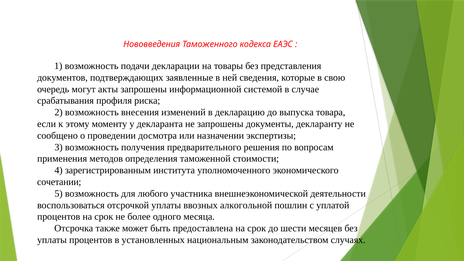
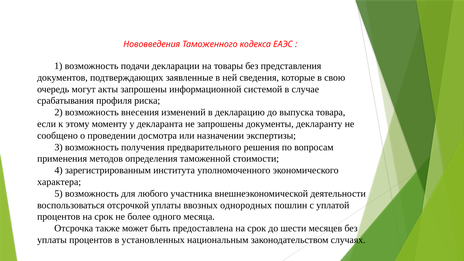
сочетании: сочетании -> характера (59, 182)
алкогольной: алкогольной -> однородных (246, 205)
